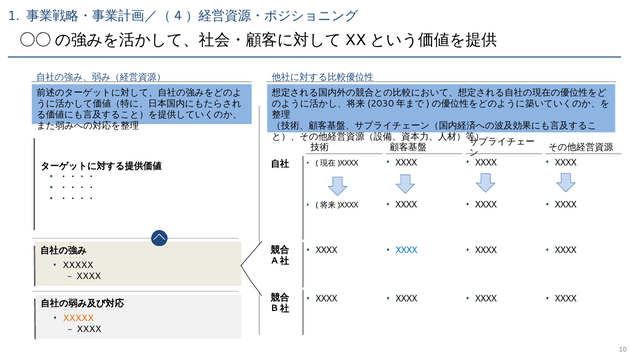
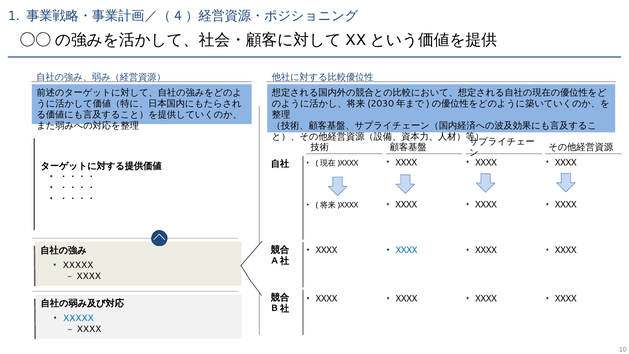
XXXXX colour: orange -> blue (78, 318)
